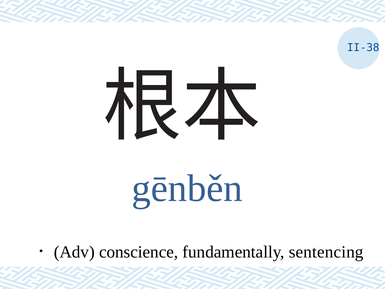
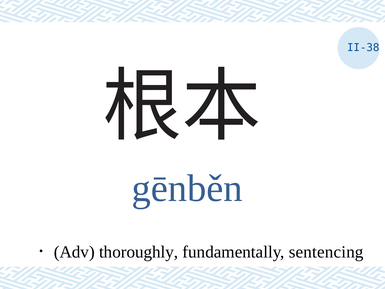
conscience: conscience -> thoroughly (139, 252)
